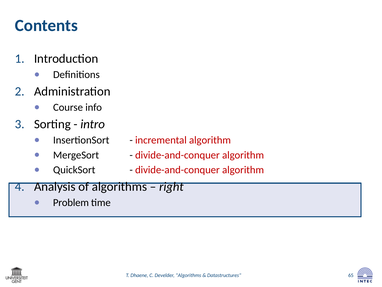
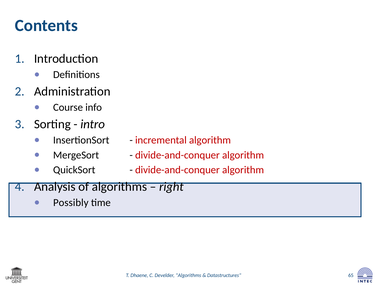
Problem: Problem -> Possibly (71, 202)
